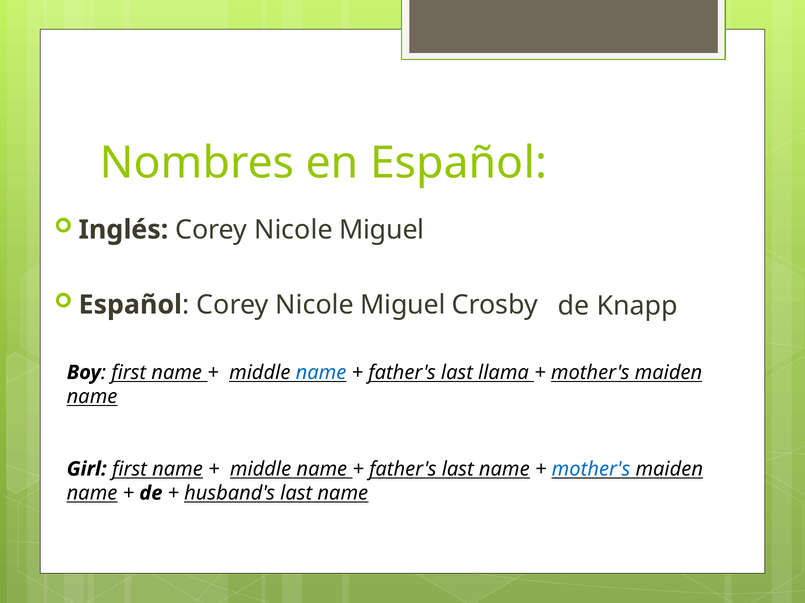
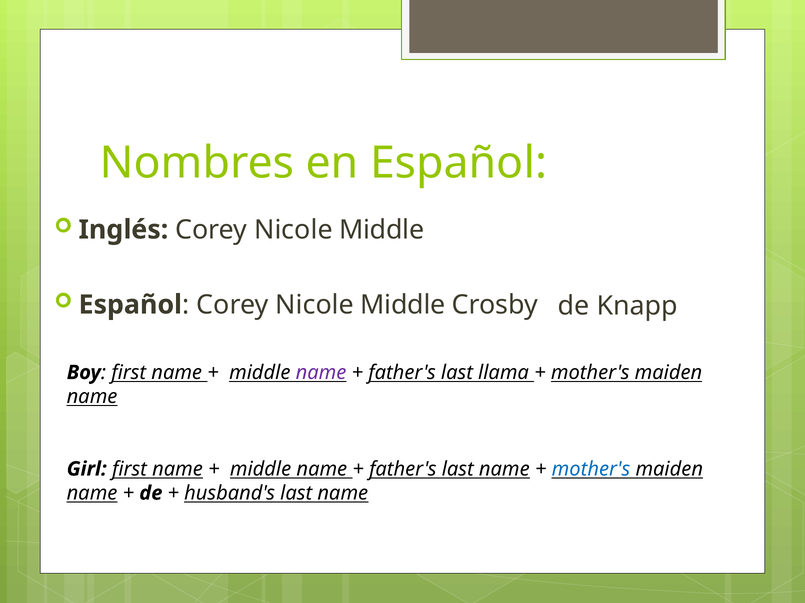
Inglés Corey Nicole Miguel: Miguel -> Middle (382, 230)
Miguel: Miguel -> Middle (403, 305)
name colour: blue -> purple (321, 373)
